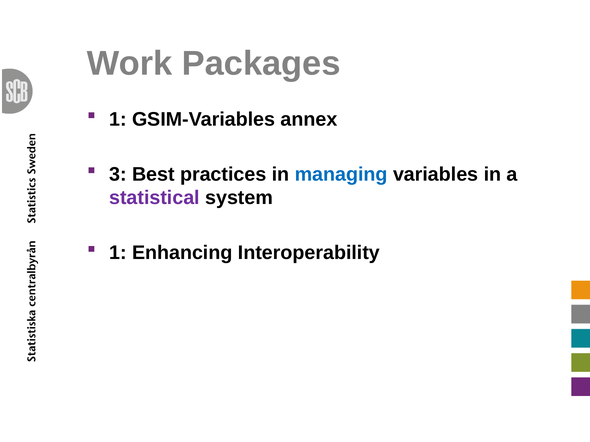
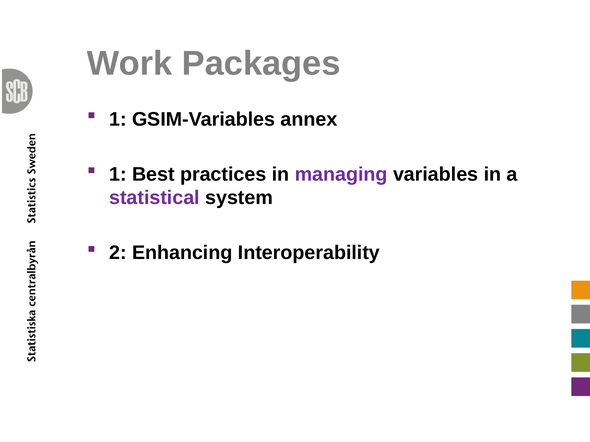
3: 3 -> 1 (118, 174)
managing colour: blue -> purple (341, 174)
1: 1 -> 2 (118, 253)
